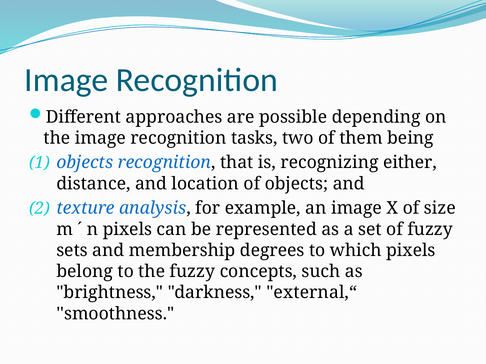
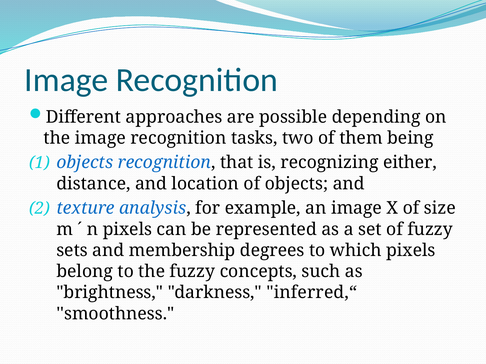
external,“: external,“ -> inferred,“ (312, 293)
